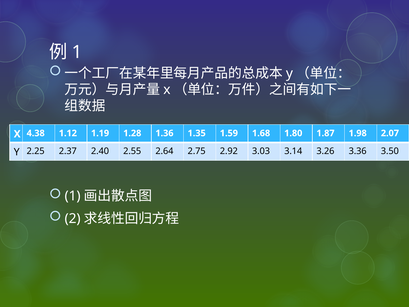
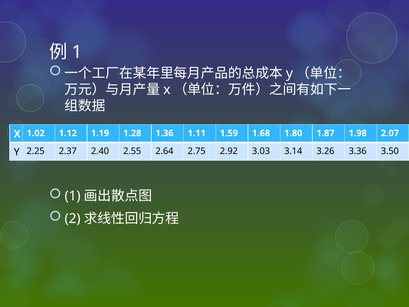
4.38: 4.38 -> 1.02 (36, 133)
1.35: 1.35 -> 1.11 (197, 133)
